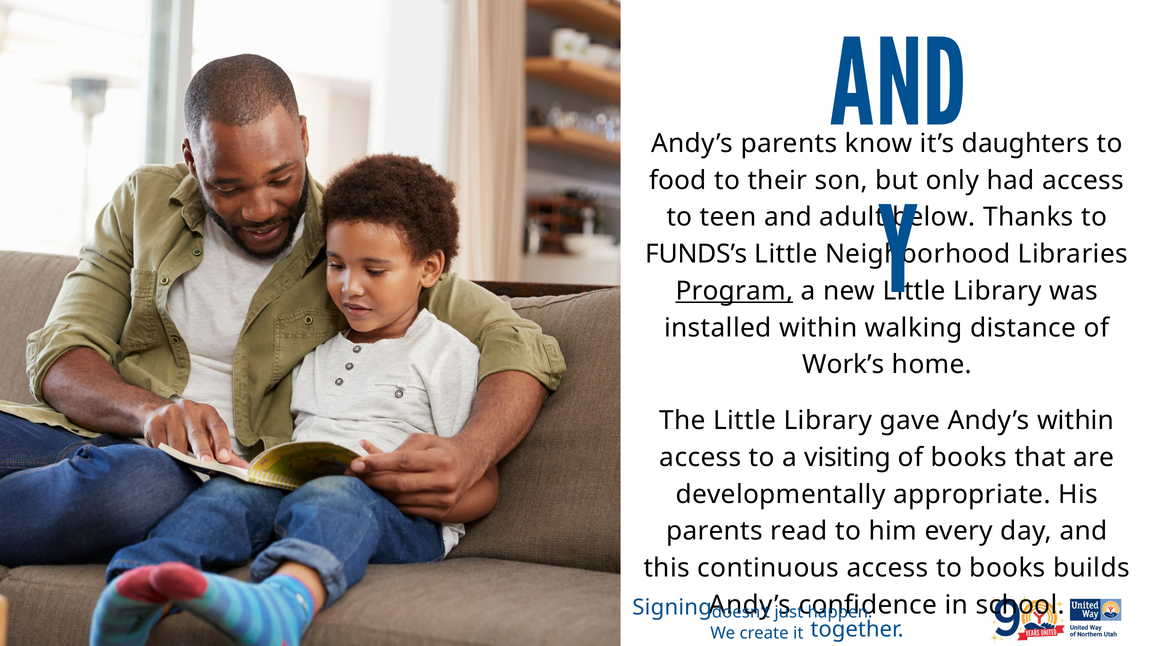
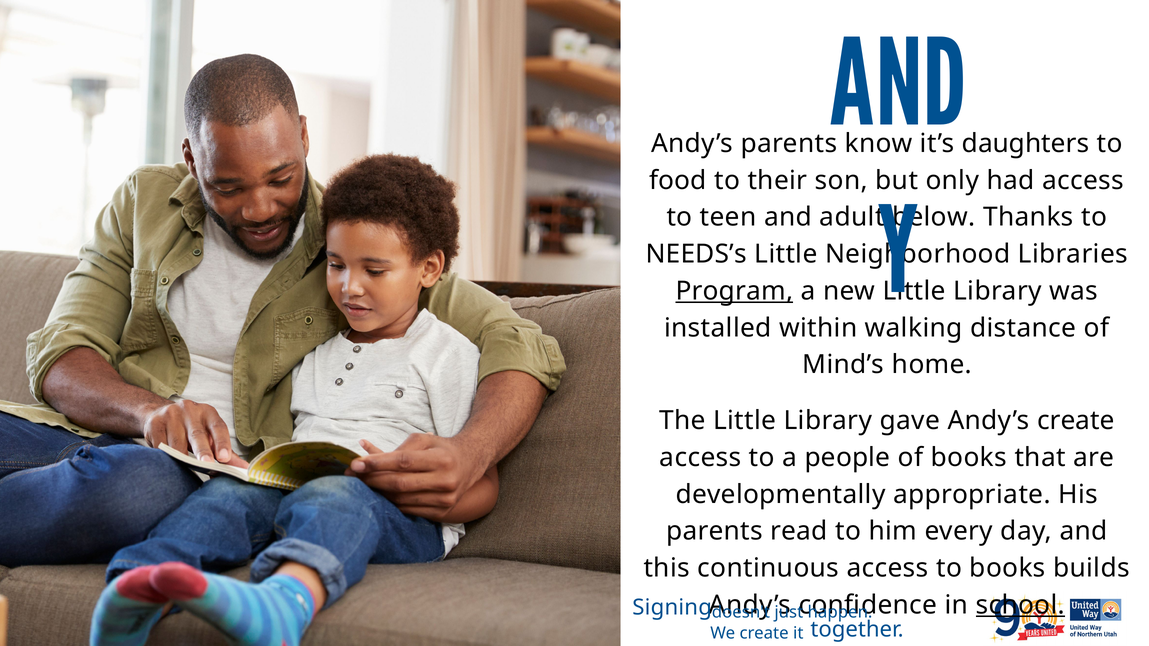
FUNDS’s: FUNDS’s -> NEEDS’s (696, 254)
Work’s: Work’s -> Mind’s (843, 365)
Andy’s within: within -> create (1076, 421)
visiting: visiting -> people (847, 458)
school underline: none -> present (1020, 605)
